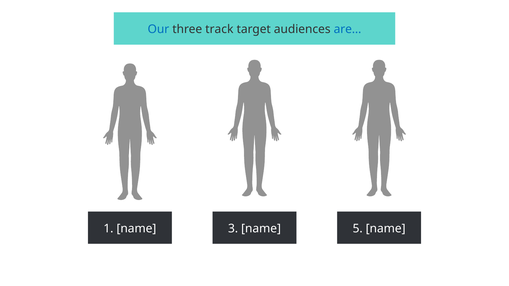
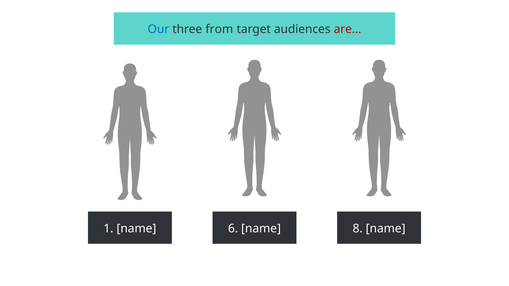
track: track -> from (219, 29)
are… colour: blue -> red (347, 29)
3: 3 -> 6 (233, 229)
5: 5 -> 8 (358, 229)
